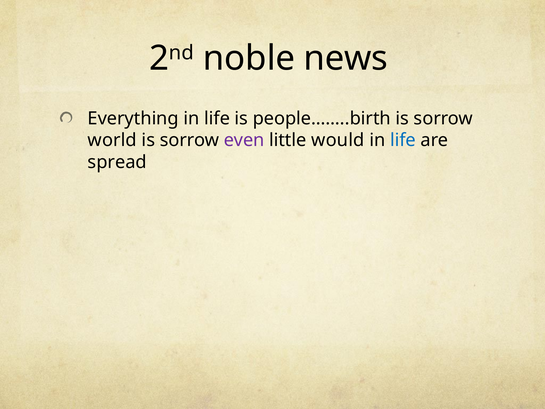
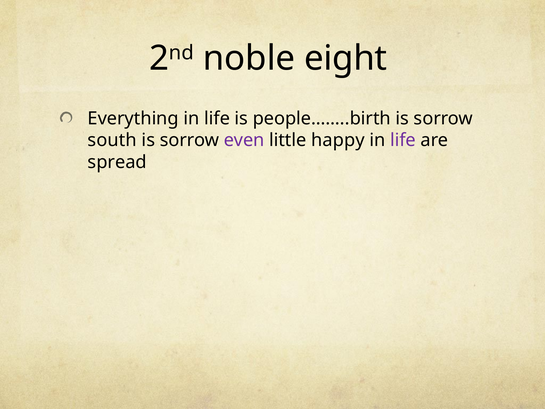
news: news -> eight (346, 58)
world: world -> south (112, 140)
would: would -> happy (338, 140)
life colour: blue -> purple (403, 140)
